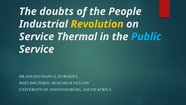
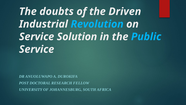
People: People -> Driven (125, 11)
Revolution colour: yellow -> light blue (97, 24)
Thermal: Thermal -> Solution (77, 37)
